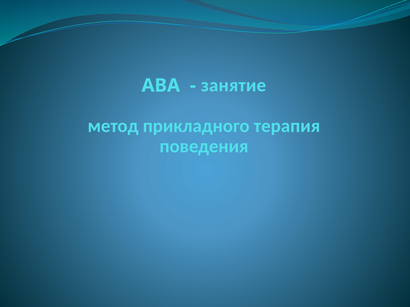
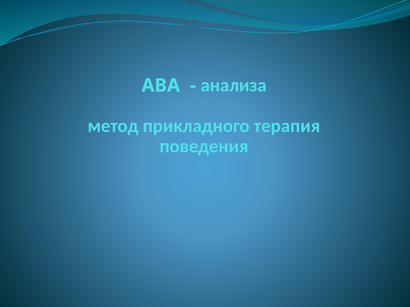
занятие: занятие -> анализа (234, 86)
